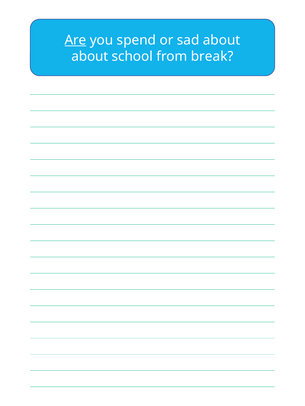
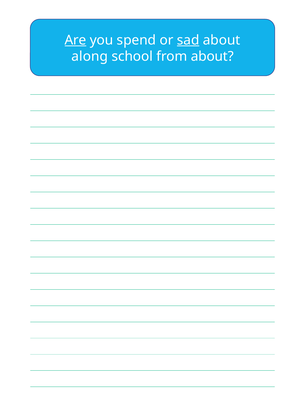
sad underline: none -> present (188, 40)
about: about -> along (90, 56)
from break: break -> about (212, 56)
